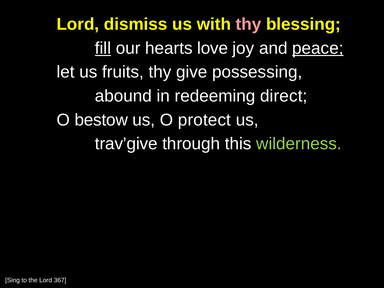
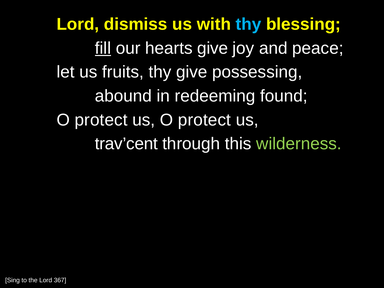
thy colour: pink -> light blue (248, 24)
hearts love: love -> give (213, 48)
peace underline: present -> none (318, 48)
direct: direct -> found (284, 96)
bestow: bestow -> protect (101, 120)
trav’give: trav’give -> trav’cent (126, 144)
